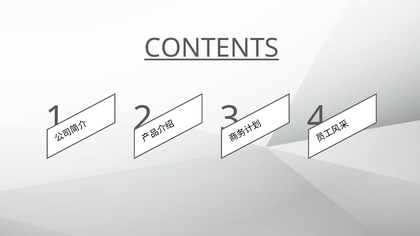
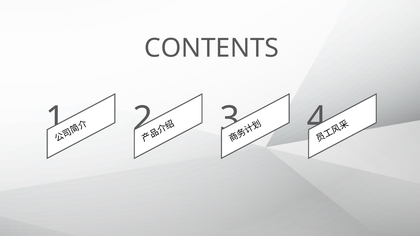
CONTENTS underline: present -> none (212, 48)
